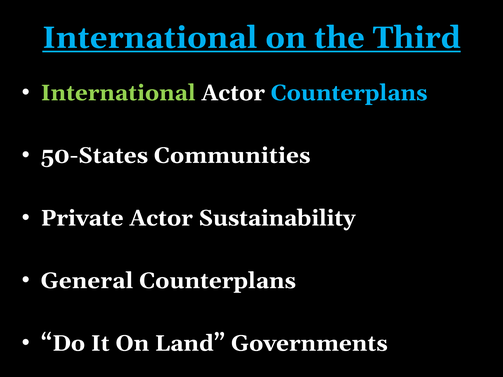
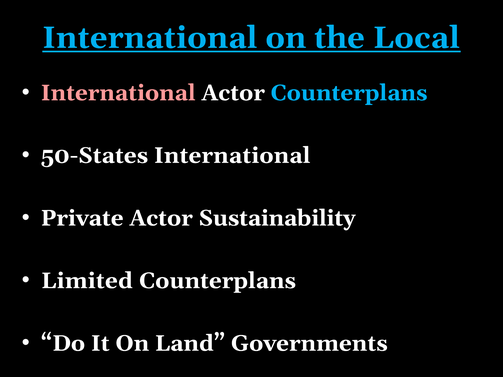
Third: Third -> Local (416, 38)
International colour: light green -> pink (118, 93)
50-States Communities: Communities -> International (232, 156)
General: General -> Limited (87, 281)
